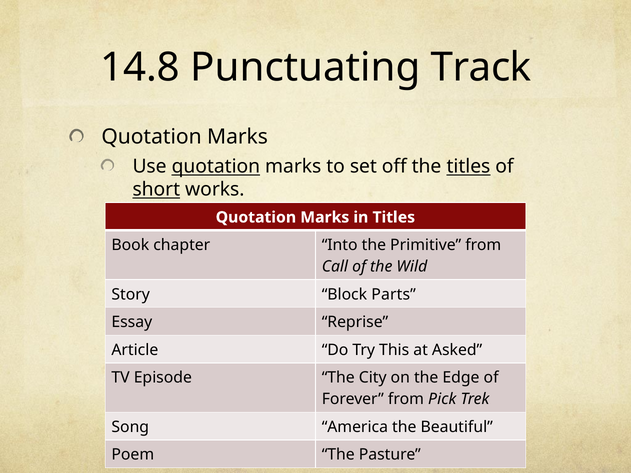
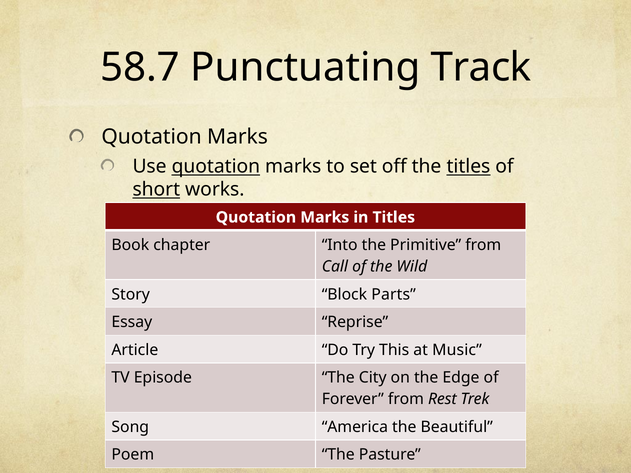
14.8: 14.8 -> 58.7 (140, 67)
Asked: Asked -> Music (457, 350)
Pick: Pick -> Rest (442, 399)
